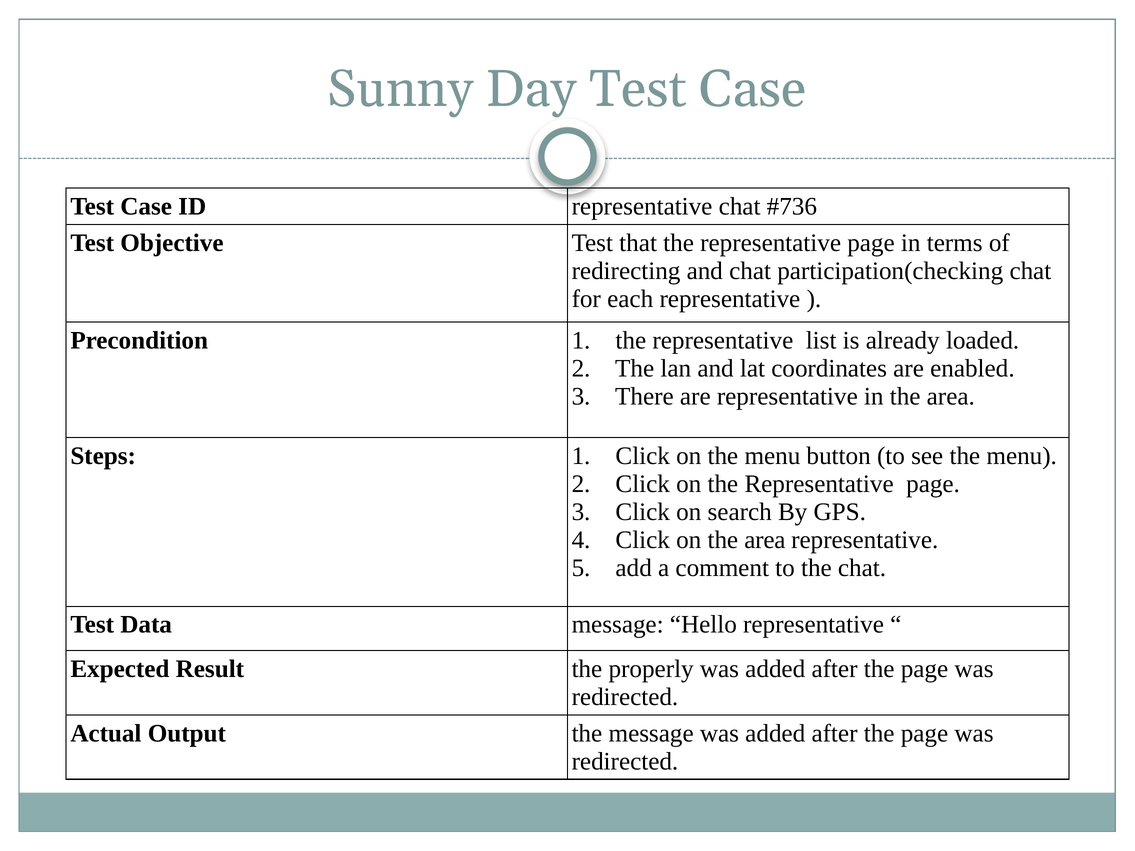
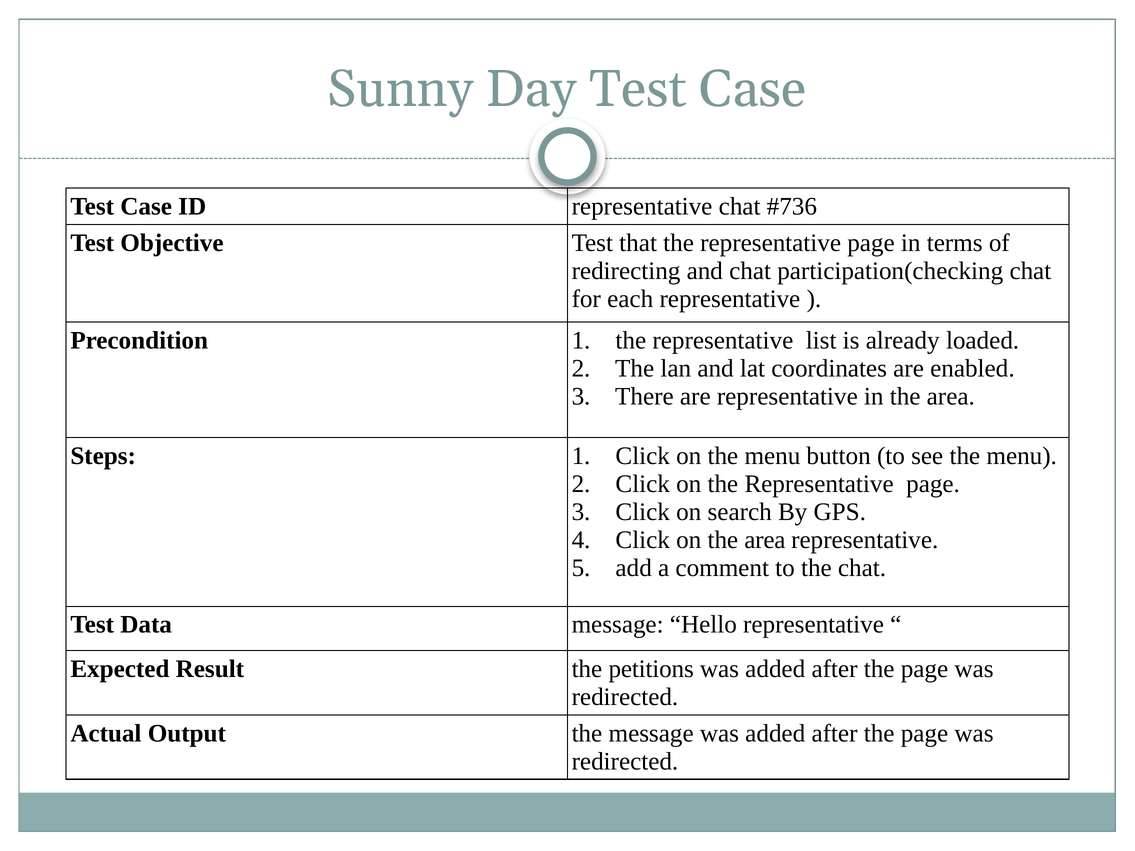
properly: properly -> petitions (651, 669)
